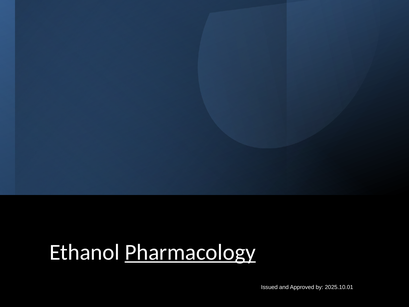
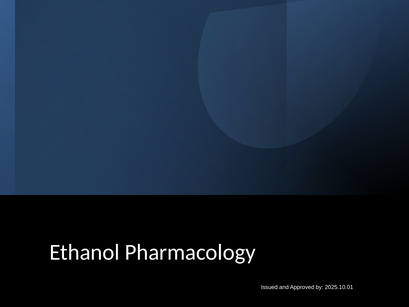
Pharmacology underline: present -> none (190, 252)
